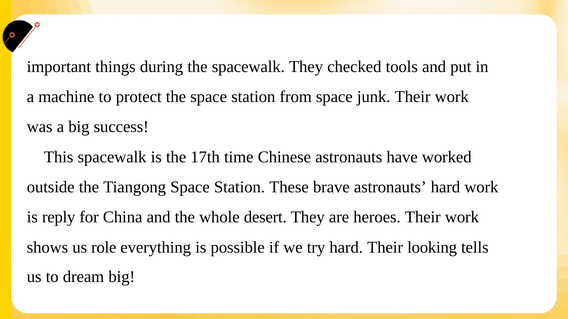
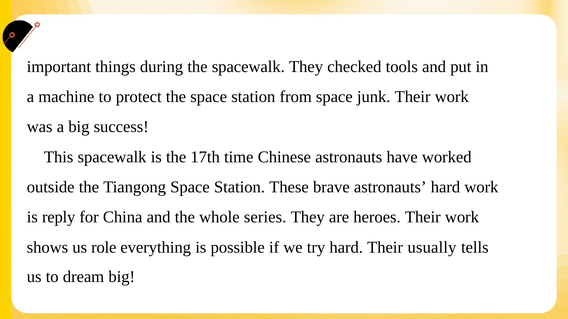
desert: desert -> series (265, 218)
looking: looking -> usually (432, 248)
